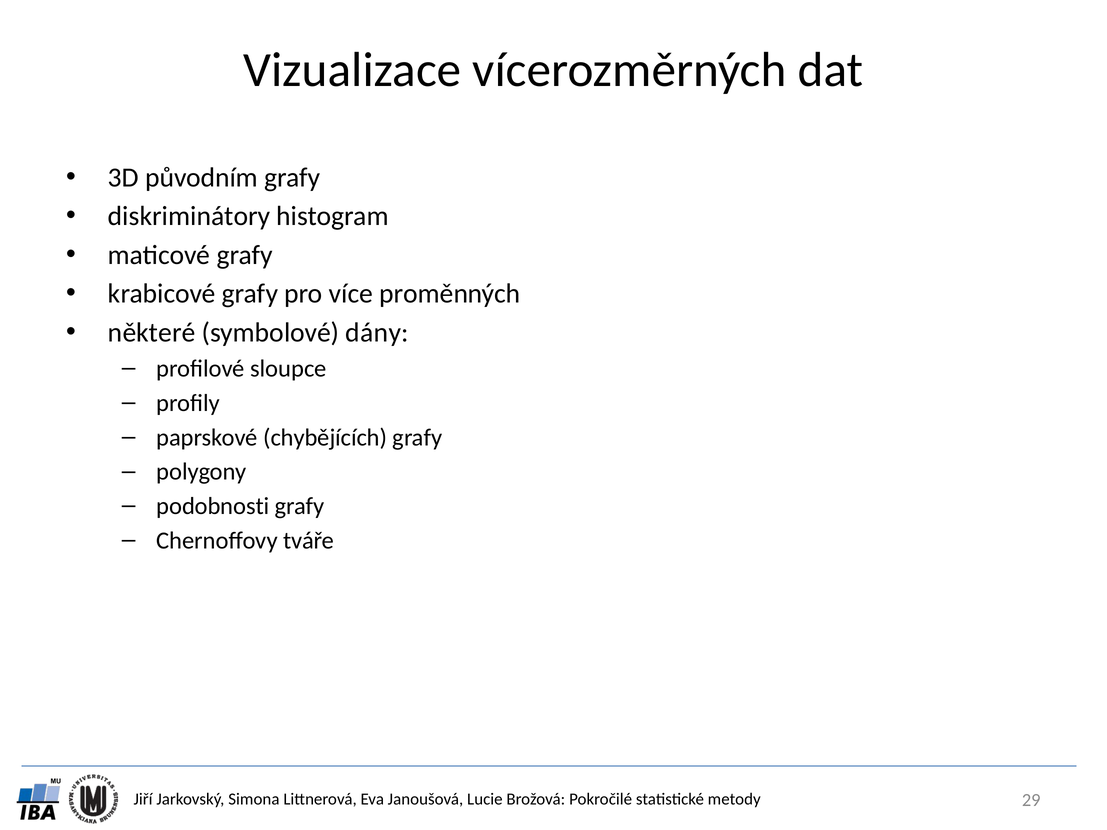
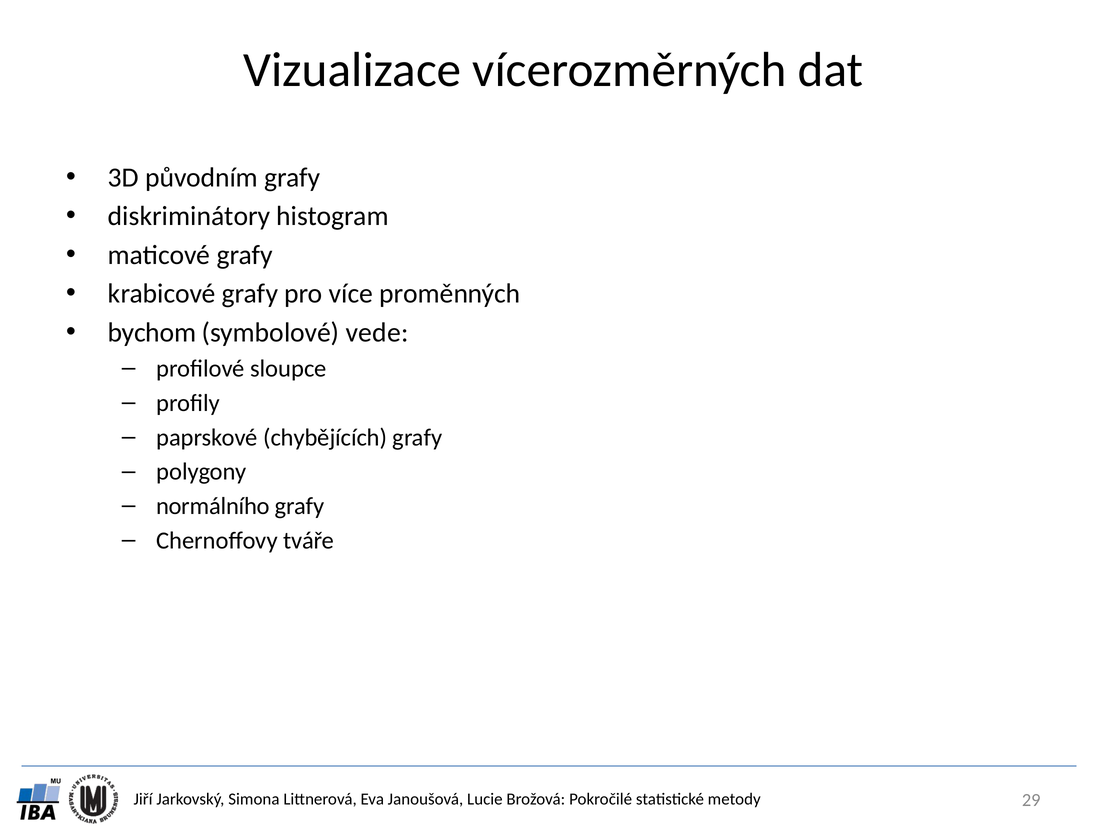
některé: některé -> bychom (152, 333)
dány: dány -> vede (377, 333)
podobnosti: podobnosti -> normálního (213, 506)
